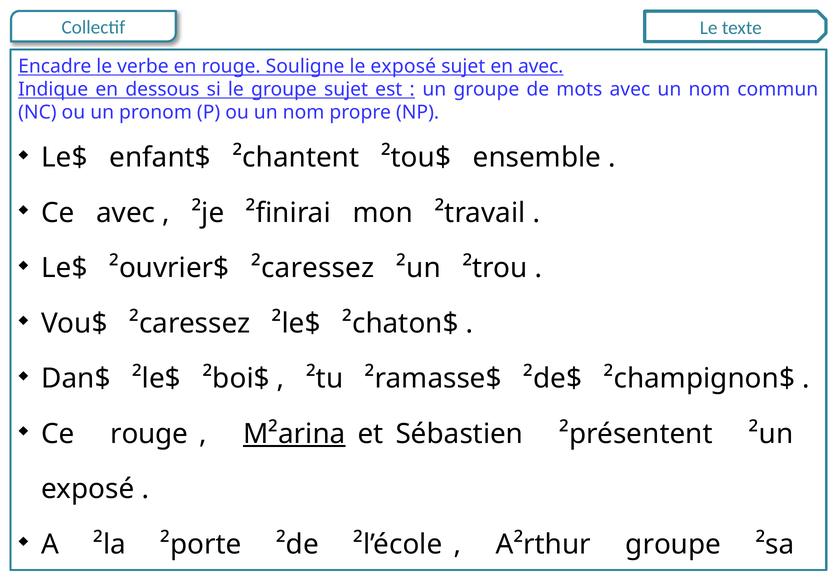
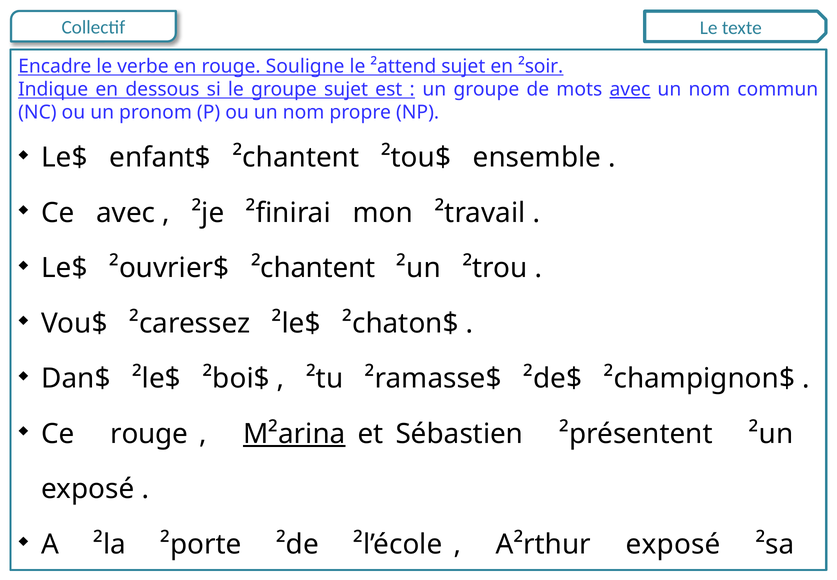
le exposé: exposé -> ²attend (403, 66)
en avec: avec -> ²soir (541, 66)
avec underline: none -> present (630, 89)
²ouvrier$ ²caressez: ²caressez -> ²chantent (313, 268)
A²rthur groupe: groupe -> exposé (673, 544)
